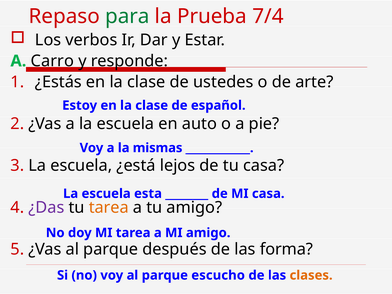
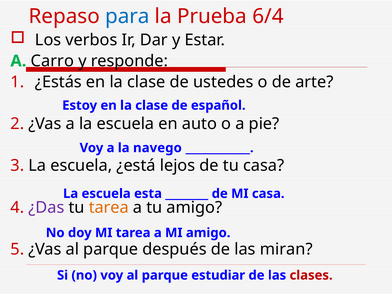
para colour: green -> blue (127, 16)
7/4: 7/4 -> 6/4 (268, 16)
mismas: mismas -> navego (157, 148)
forma: forma -> miran (286, 249)
escucho: escucho -> estudiar (218, 275)
clases colour: orange -> red (311, 275)
